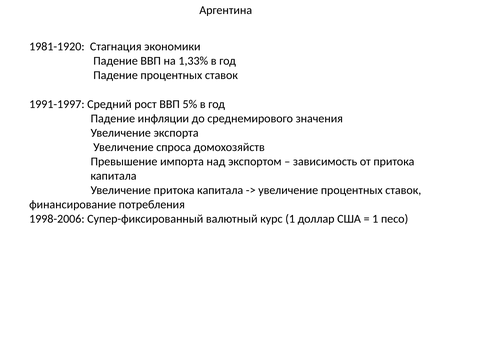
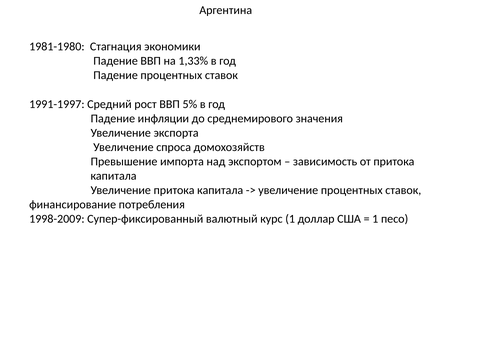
1981-1920: 1981-1920 -> 1981-1980 (57, 47)
1998-2006: 1998-2006 -> 1998-2009 (57, 219)
